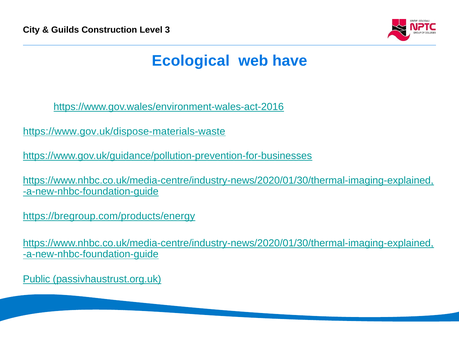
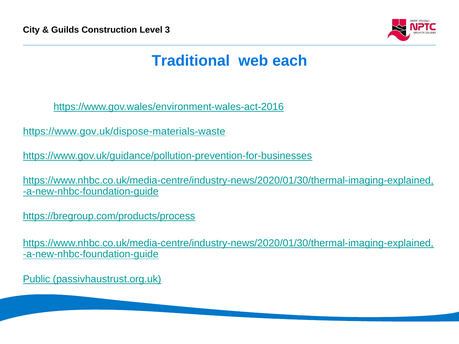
Ecological: Ecological -> Traditional (191, 61)
have: have -> each (290, 61)
https://bregroup.com/products/energy: https://bregroup.com/products/energy -> https://bregroup.com/products/process (109, 216)
